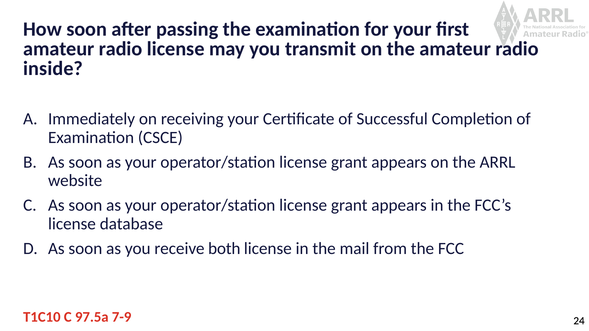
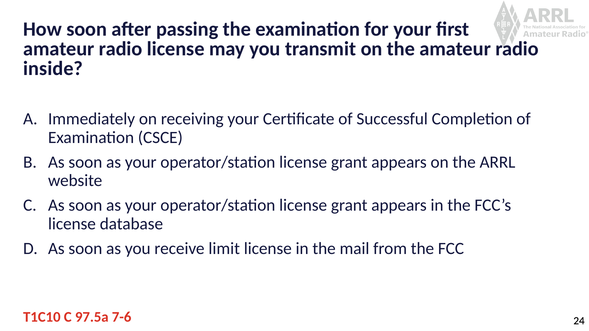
both: both -> limit (224, 249)
7-9: 7-9 -> 7-6 (122, 317)
